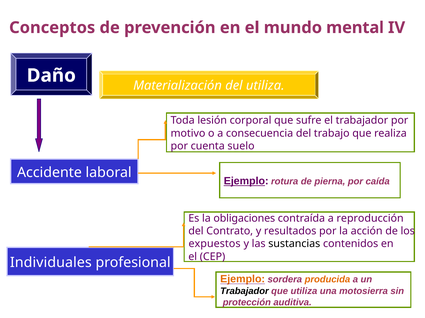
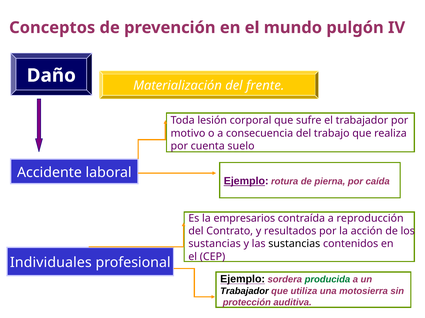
mental: mental -> pulgón (355, 28)
del utiliza: utiliza -> frente (265, 86)
obligaciones: obligaciones -> empresarios (244, 219)
expuestos: expuestos -> sustancias (215, 244)
Ejemplo colour: orange -> black (243, 280)
producida colour: orange -> green (327, 280)
